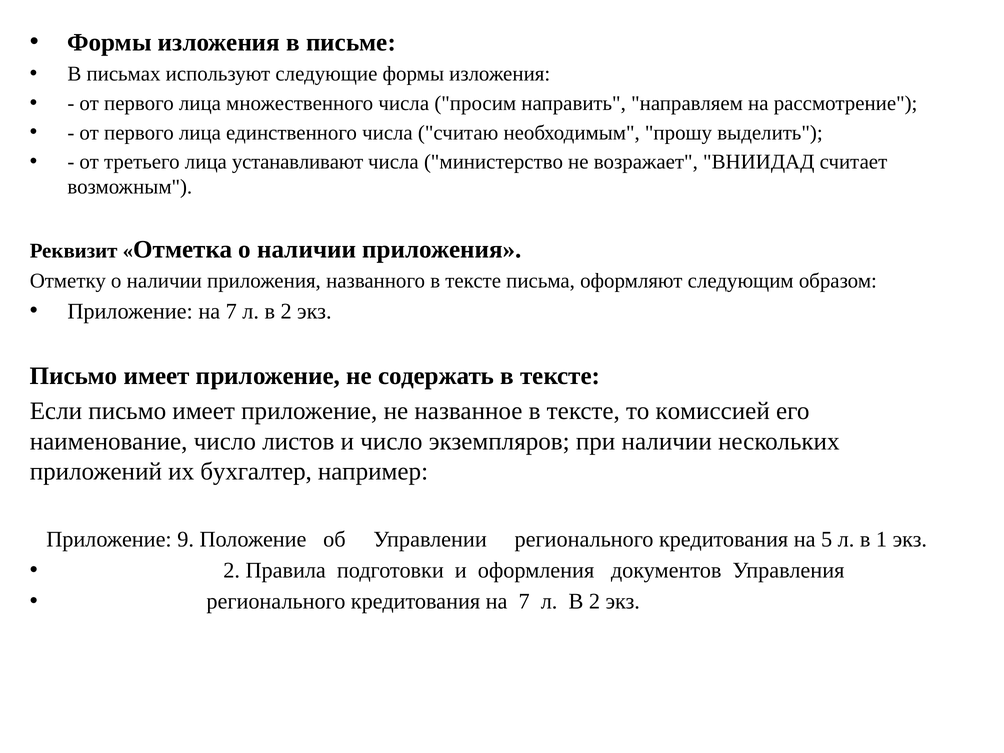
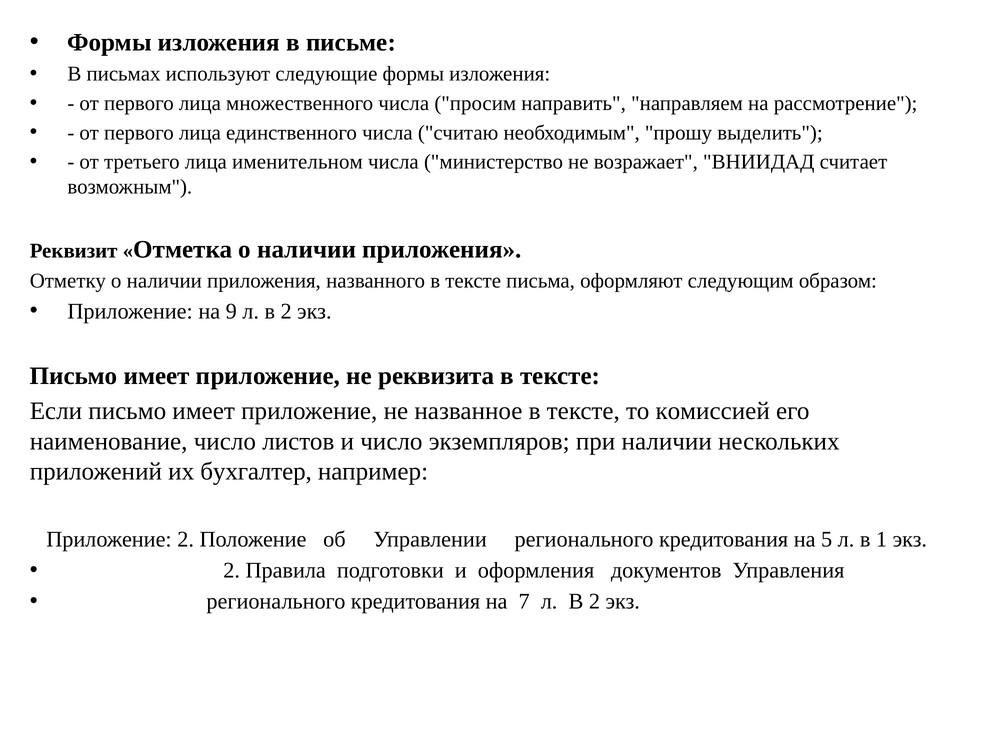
устанавливают: устанавливают -> именительном (297, 162)
Приложение на 7: 7 -> 9 (231, 311)
содержать: содержать -> реквизита (436, 376)
Приложение 9: 9 -> 2 (186, 539)
